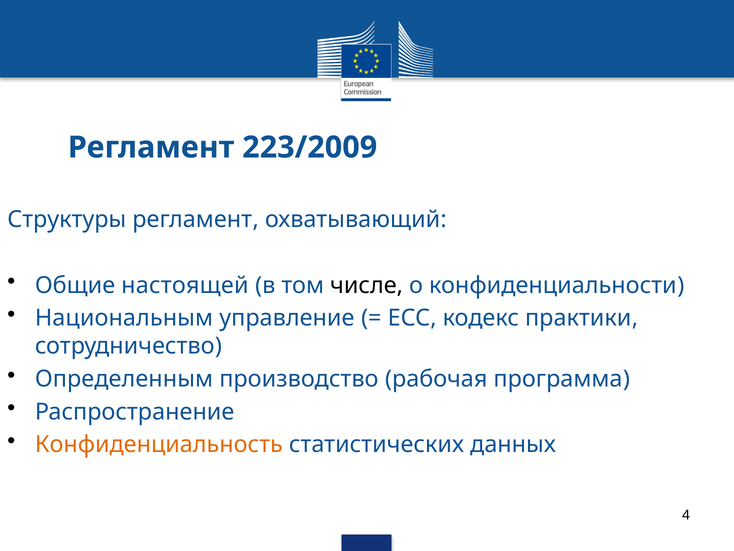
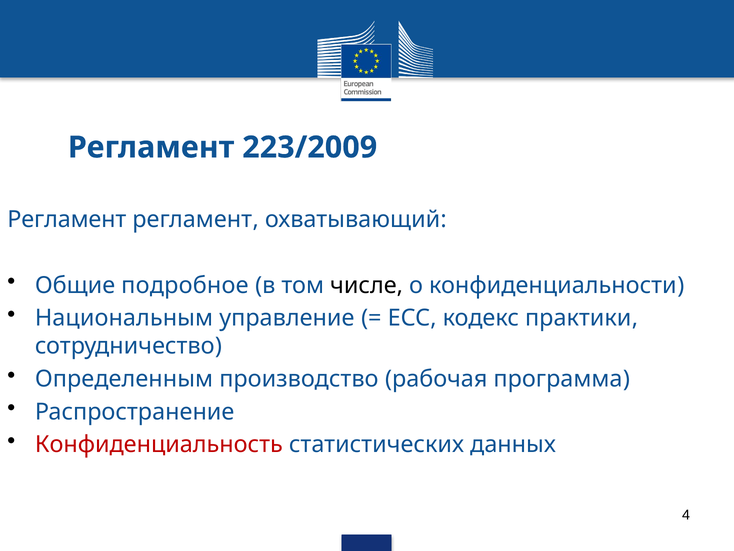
Структуры: Структуры -> Регламент (67, 219)
настоящей: настоящей -> подробное (185, 285)
Конфиденциальность colour: orange -> red (159, 444)
